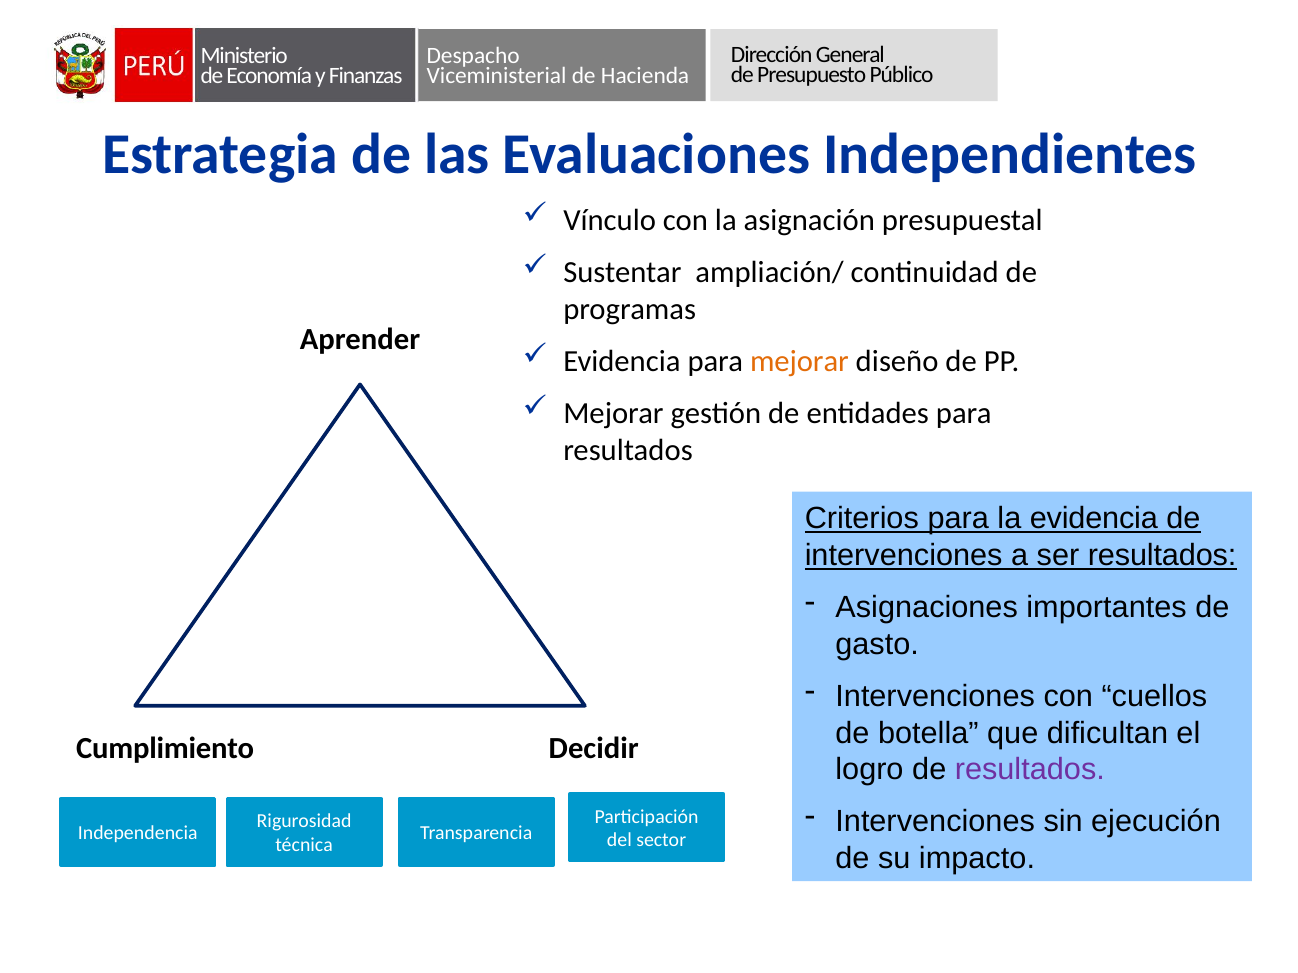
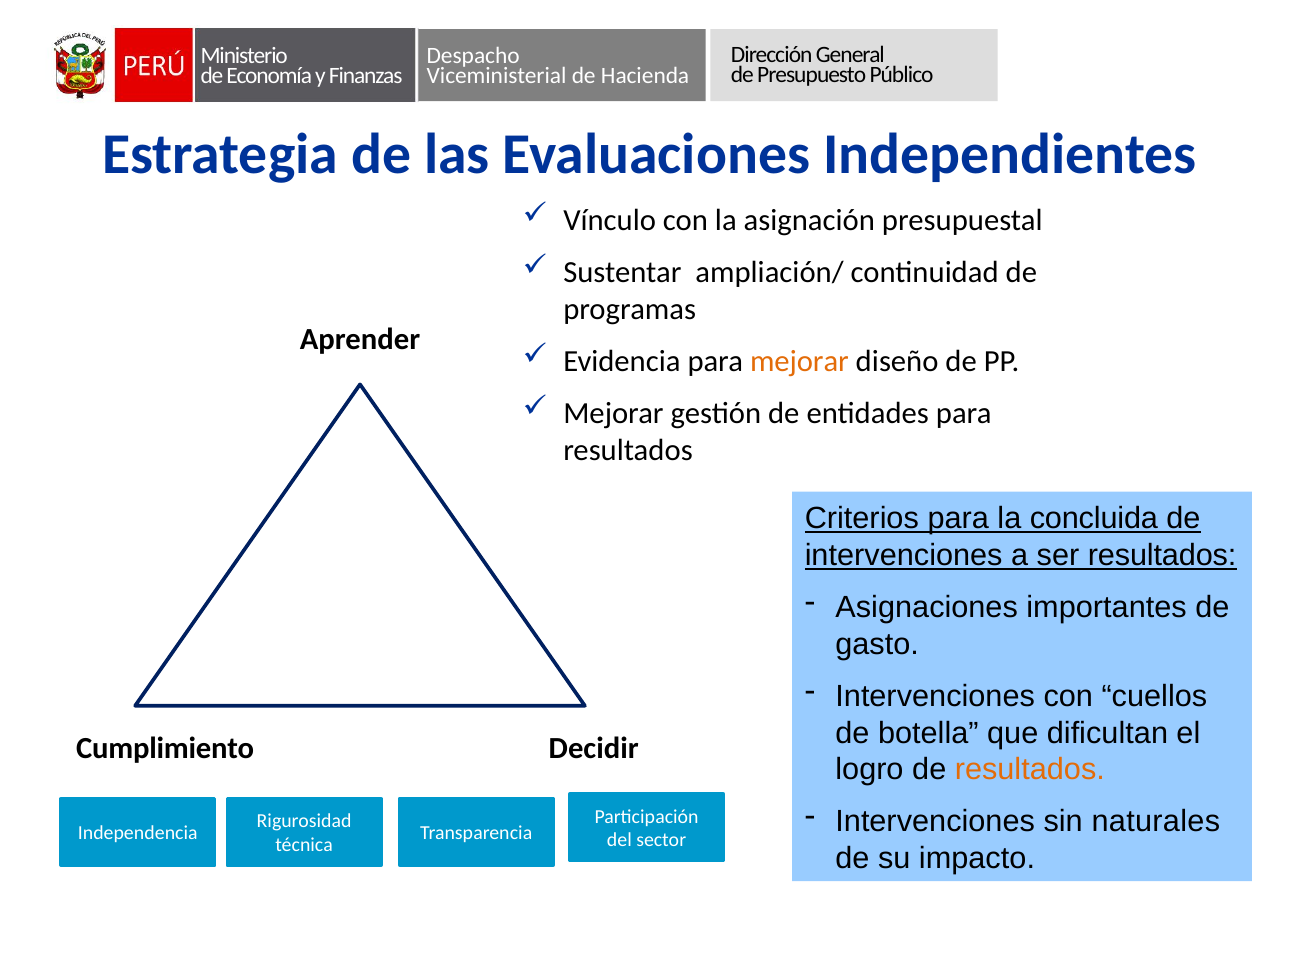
la evidencia: evidencia -> concluida (1094, 519)
resultados colour: purple -> orange (1030, 770)
ejecución: ejecución -> naturales (1156, 822)
